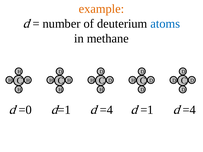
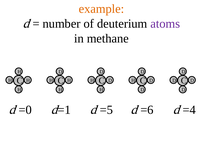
atoms colour: blue -> purple (165, 24)
=4: =4 -> =5 (106, 110)
=1: =1 -> =6 (147, 110)
